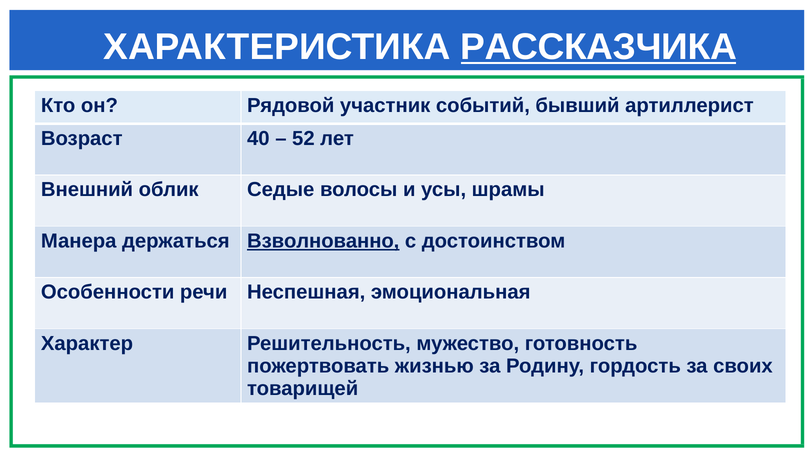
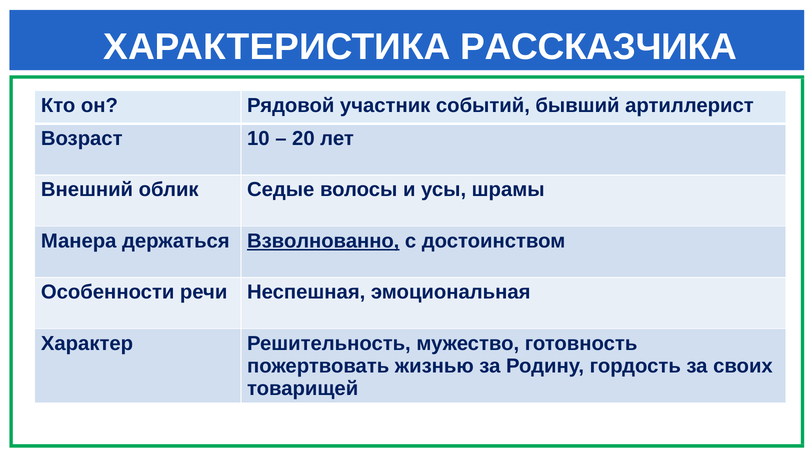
РАССКАЗЧИКА underline: present -> none (599, 47)
40: 40 -> 10 (258, 138)
52: 52 -> 20 (303, 138)
